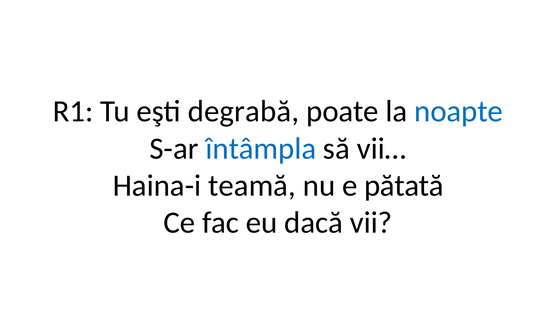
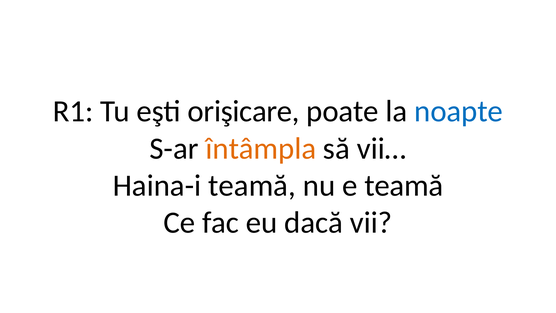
degrabă: degrabă -> orişicare (244, 111)
întâmpla colour: blue -> orange (261, 148)
e pătată: pătată -> teamă (404, 185)
